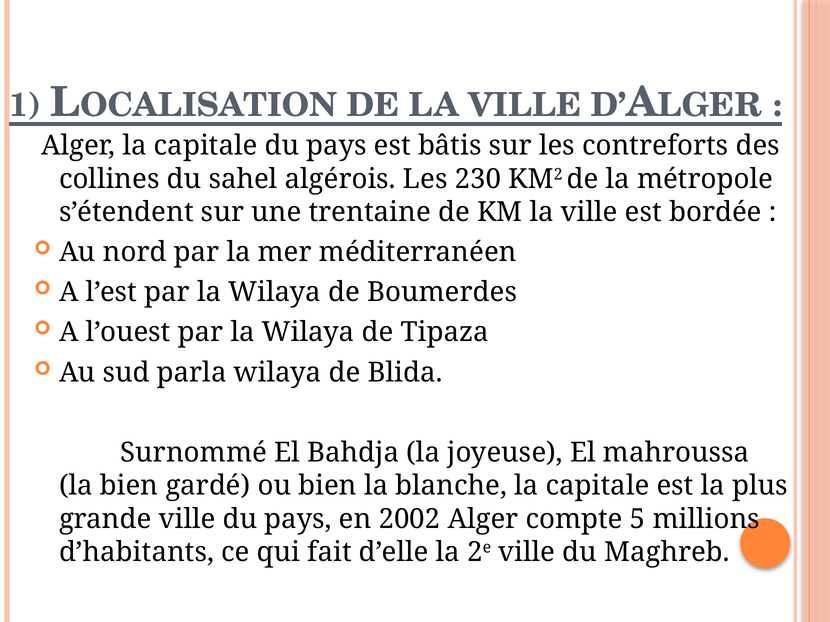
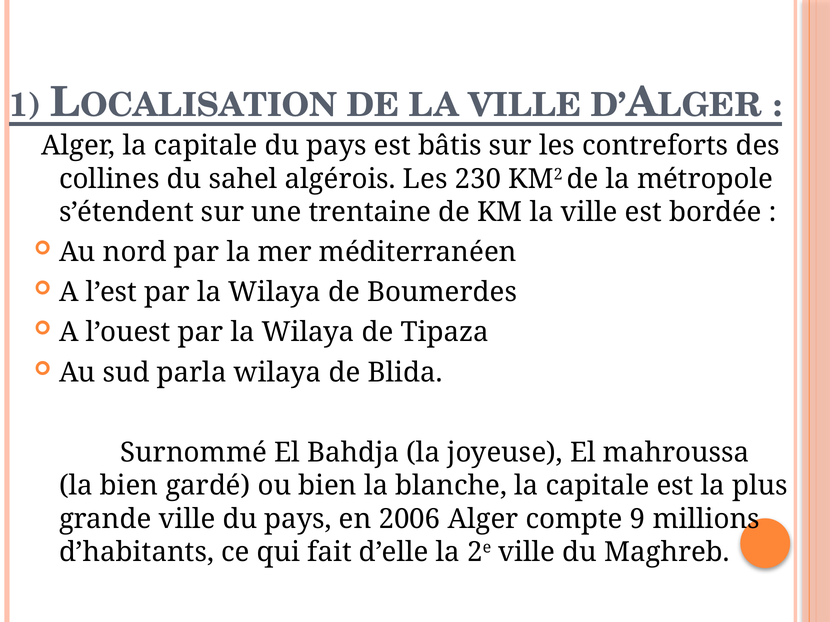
2002: 2002 -> 2006 (409, 519)
5: 5 -> 9 (638, 519)
